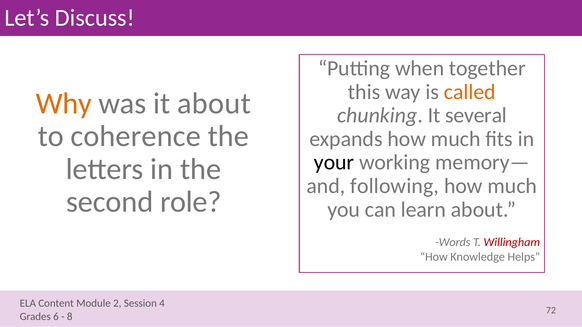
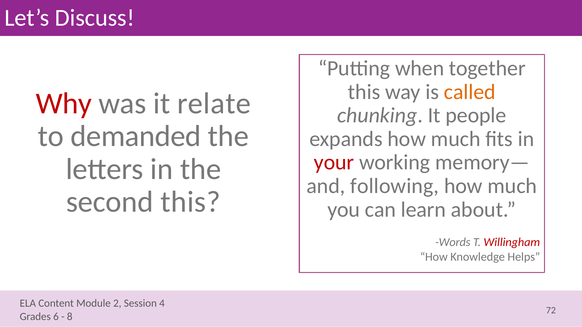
Why colour: orange -> red (64, 104)
it about: about -> relate (214, 104)
several: several -> people (476, 115)
coherence: coherence -> demanded (136, 136)
your colour: black -> red (334, 163)
second role: role -> this (190, 202)
